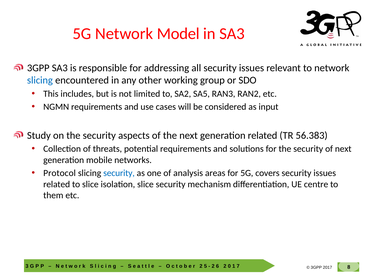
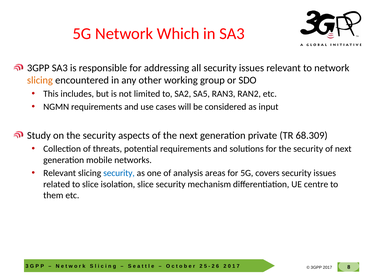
Model: Model -> Which (178, 34)
slicing colour: blue -> orange (40, 80)
generation related: related -> private (262, 135)
56.383: 56.383 -> 68.309 (312, 135)
Protocol: Protocol -> Relevant (60, 173)
